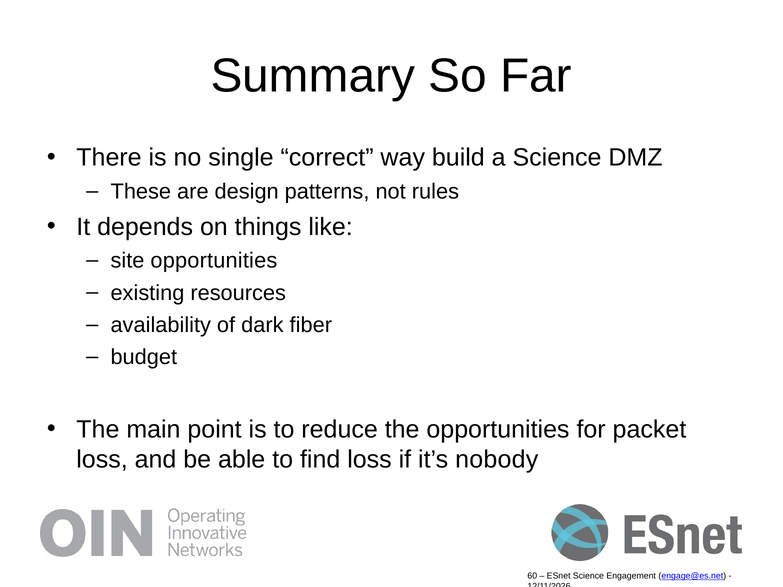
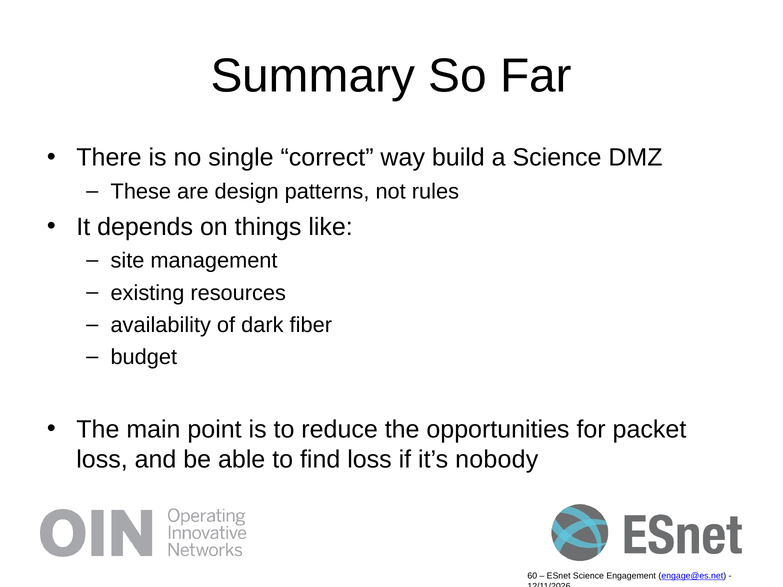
site opportunities: opportunities -> management (214, 261)
